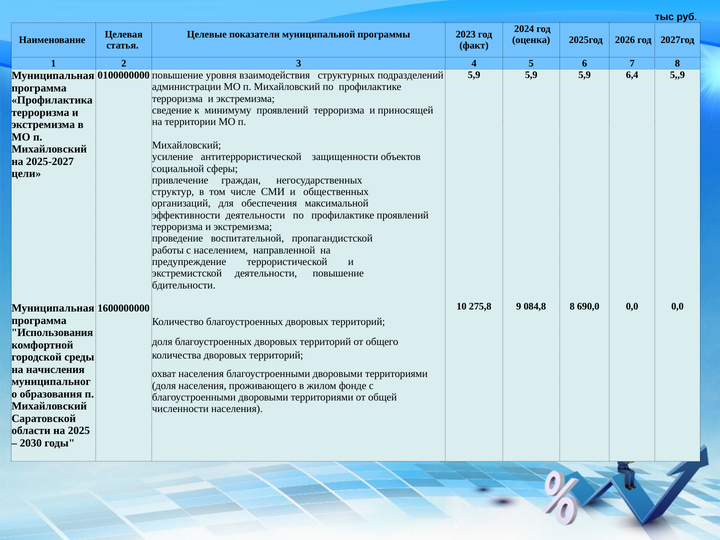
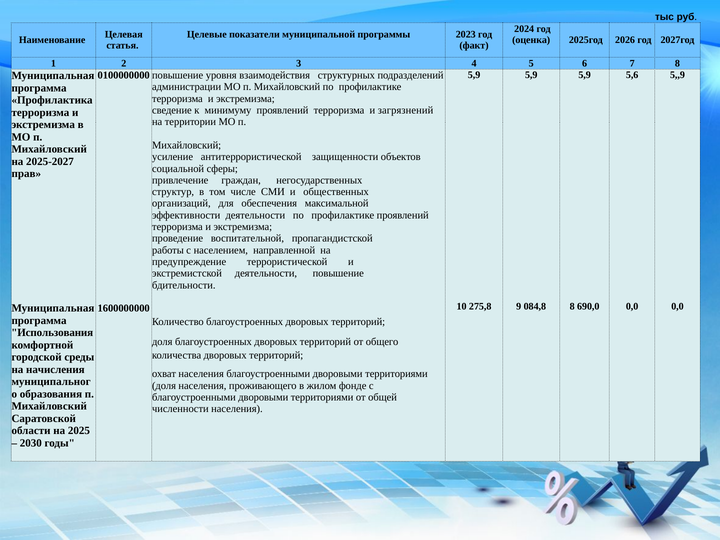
6,4: 6,4 -> 5,6 (632, 75)
приносящей: приносящей -> загрязнений (406, 110)
цели: цели -> прав (26, 174)
